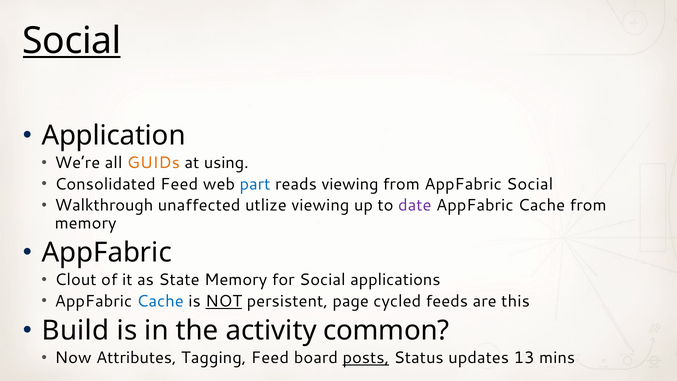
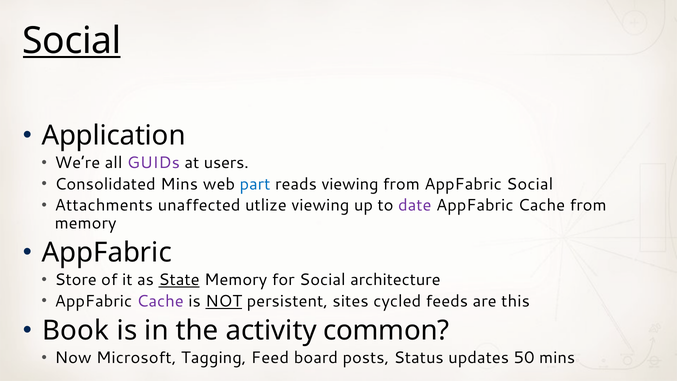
GUIDs colour: orange -> purple (153, 163)
using: using -> users (226, 163)
Consolidated Feed: Feed -> Mins (179, 184)
Walkthrough: Walkthrough -> Attachments (104, 205)
Clout: Clout -> Store (76, 280)
State underline: none -> present (179, 280)
applications: applications -> architecture (395, 280)
Cache colour: blue -> purple (160, 301)
page: page -> sites (351, 301)
Build: Build -> Book (76, 330)
Attributes: Attributes -> Microsoft (136, 358)
posts underline: present -> none (366, 358)
13: 13 -> 50 (524, 358)
